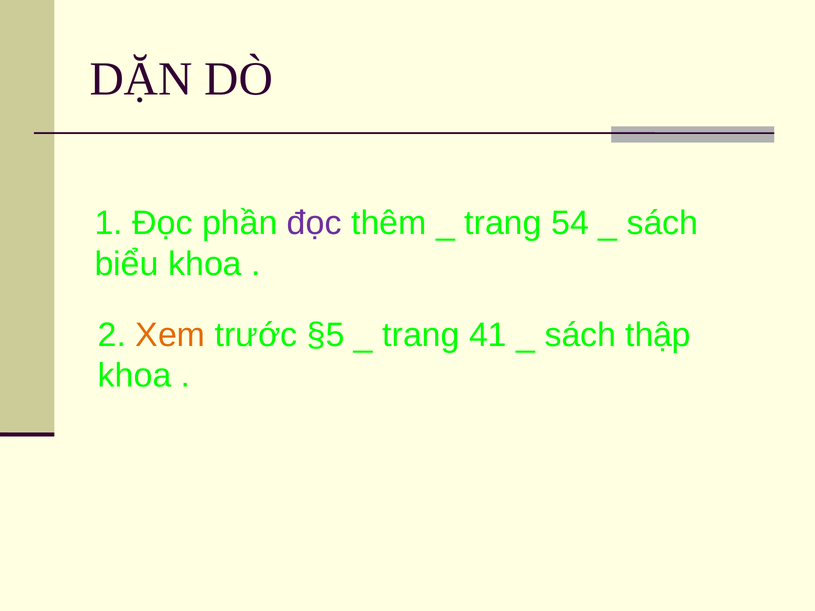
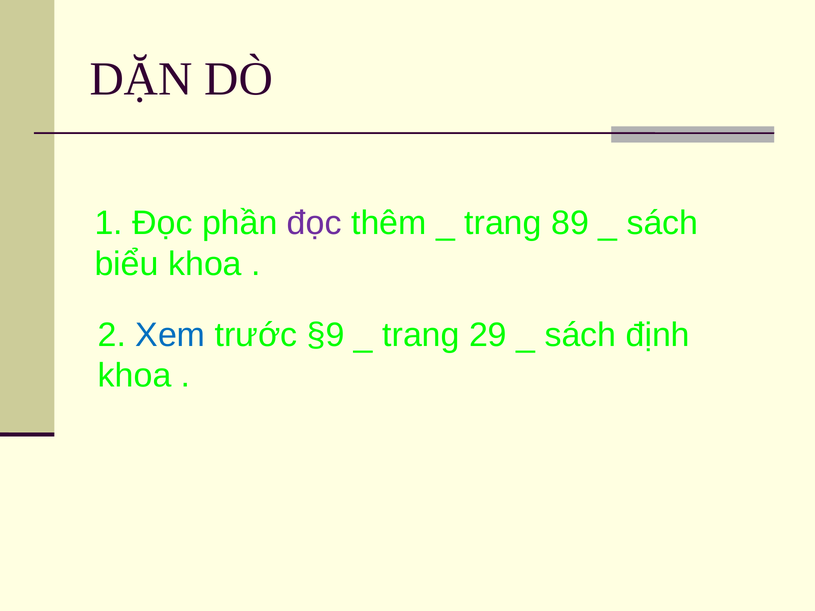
54: 54 -> 89 (570, 223)
Xem colour: orange -> blue (170, 335)
§5: §5 -> §9 (326, 335)
41: 41 -> 29 (488, 335)
thập: thập -> định (658, 335)
